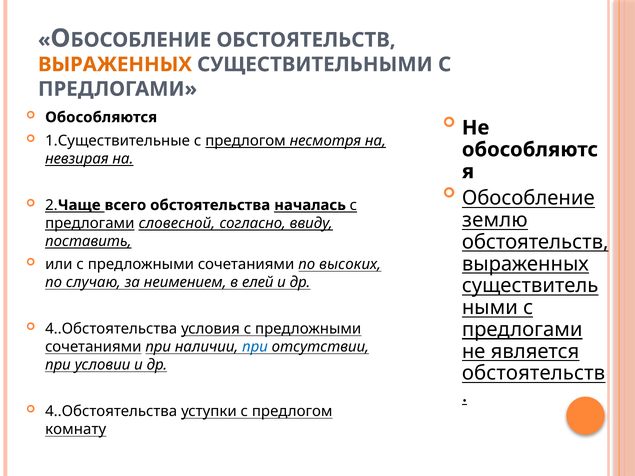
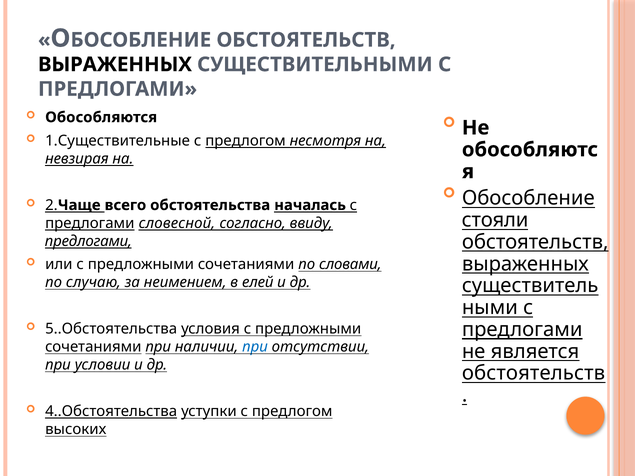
ВЫРАЖЕННЫХ colour: orange -> black (115, 65)
землю: землю -> стояли (495, 220)
поставить: поставить -> предлогами (88, 241)
высоких: высоких -> словами (350, 265)
4..Обстоятельства: 4..Обстоятельства -> 5..Обстоятельства (111, 329)
4..Обстоятельства underline: none -> present (111, 412)
комнату: комнату -> высоких (76, 430)
